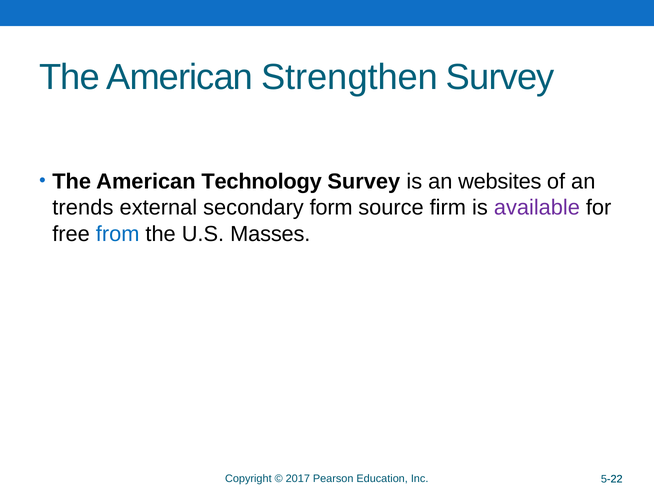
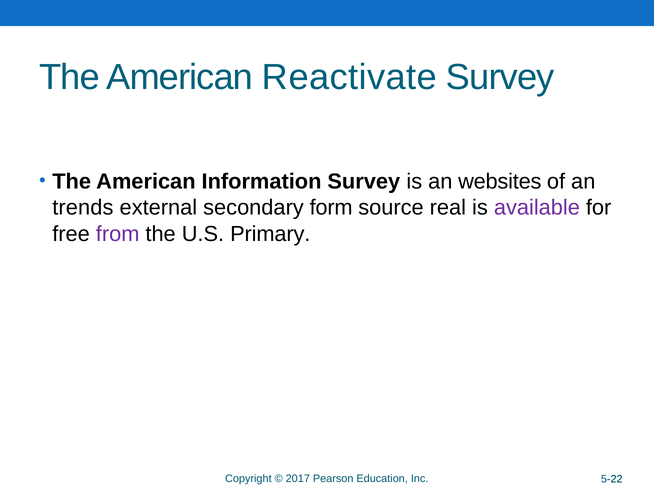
Strengthen: Strengthen -> Reactivate (349, 77)
Technology: Technology -> Information (262, 182)
firm: firm -> real (448, 208)
from colour: blue -> purple (118, 234)
Masses: Masses -> Primary (270, 234)
